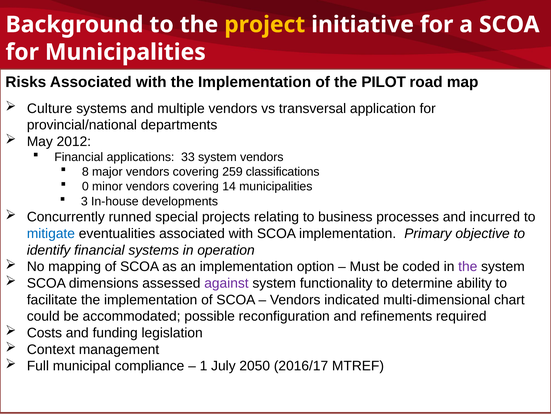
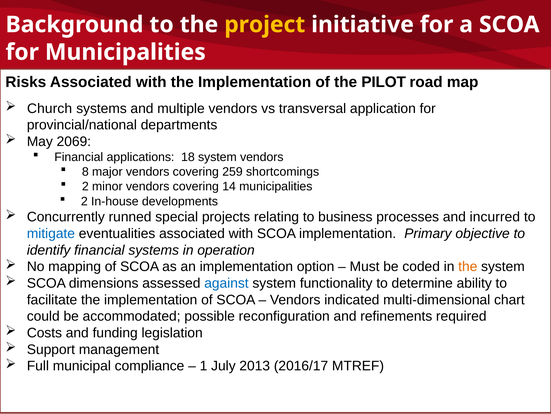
Culture: Culture -> Church (50, 108)
2012: 2012 -> 2069 (74, 141)
applications 33: 33 -> 18 (188, 157)
classifications: classifications -> shortcomings (283, 172)
0: 0 -> 2 (85, 186)
3: 3 -> 2 (84, 201)
the colour: purple -> orange (468, 266)
against colour: purple -> blue (226, 283)
Context: Context -> Support (51, 349)
2050: 2050 -> 2013 (255, 365)
